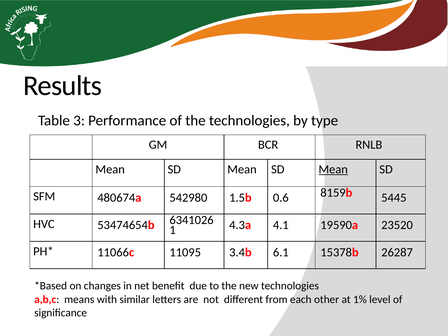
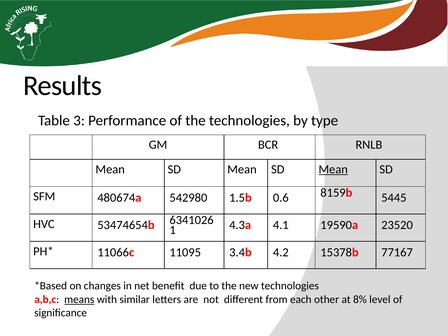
6.1: 6.1 -> 4.2 (281, 252)
26287: 26287 -> 77167 (397, 252)
means underline: none -> present (79, 299)
1%: 1% -> 8% (360, 299)
